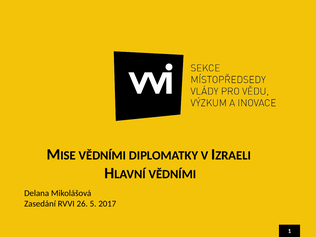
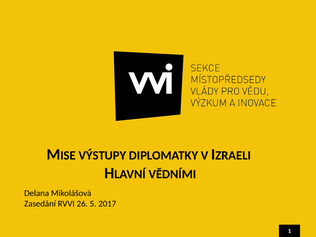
VĚDNÍMI: VĚDNÍMI -> VÝSTUPY (102, 155)
